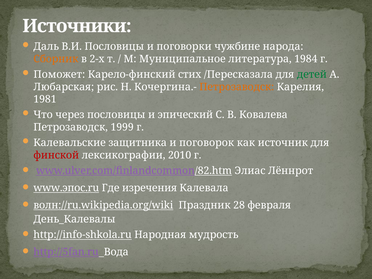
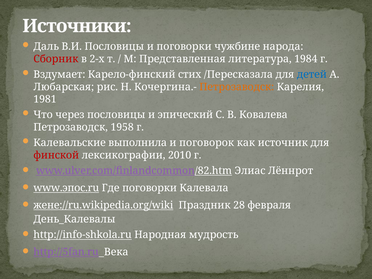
Сборник colour: orange -> red (56, 59)
Муниципальное: Муниципальное -> Представленная (182, 59)
Поможет: Поможет -> Вздумает (59, 74)
детей colour: green -> blue (312, 74)
1999: 1999 -> 1958 (122, 127)
защитника: защитника -> выполнила (138, 143)
Где изречения: изречения -> поговорки (150, 188)
волн://ru.wikipedia.org/wiki: волн://ru.wikipedia.org/wiki -> жене://ru.wikipedia.org/wiki (103, 205)
Вода: Вода -> Века (116, 252)
